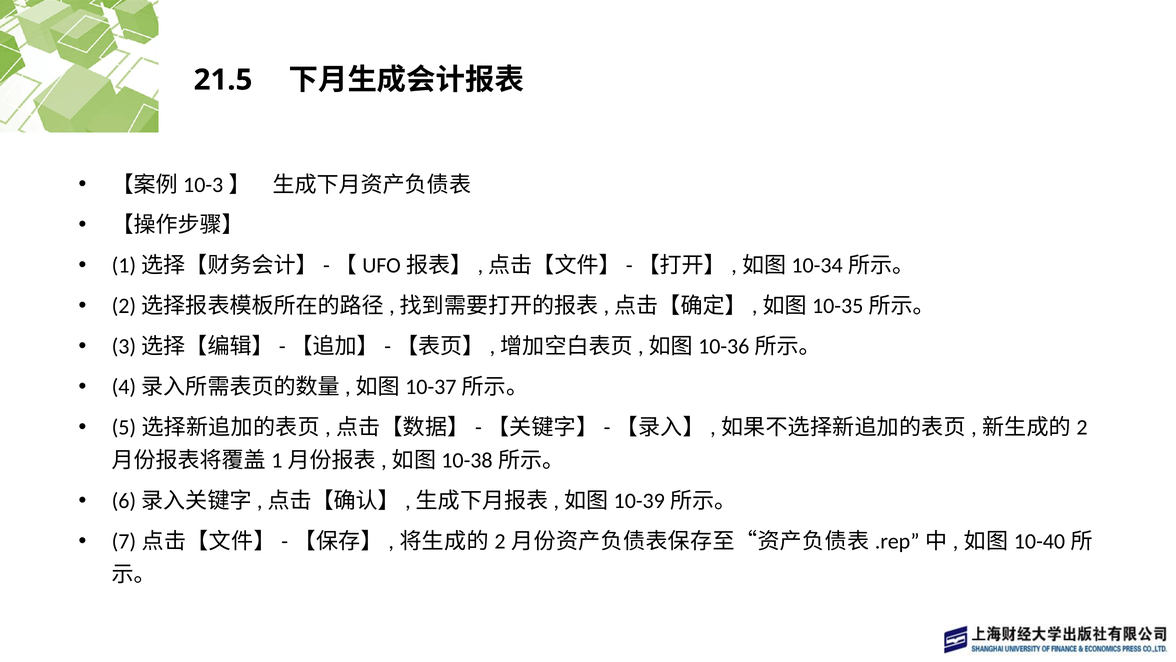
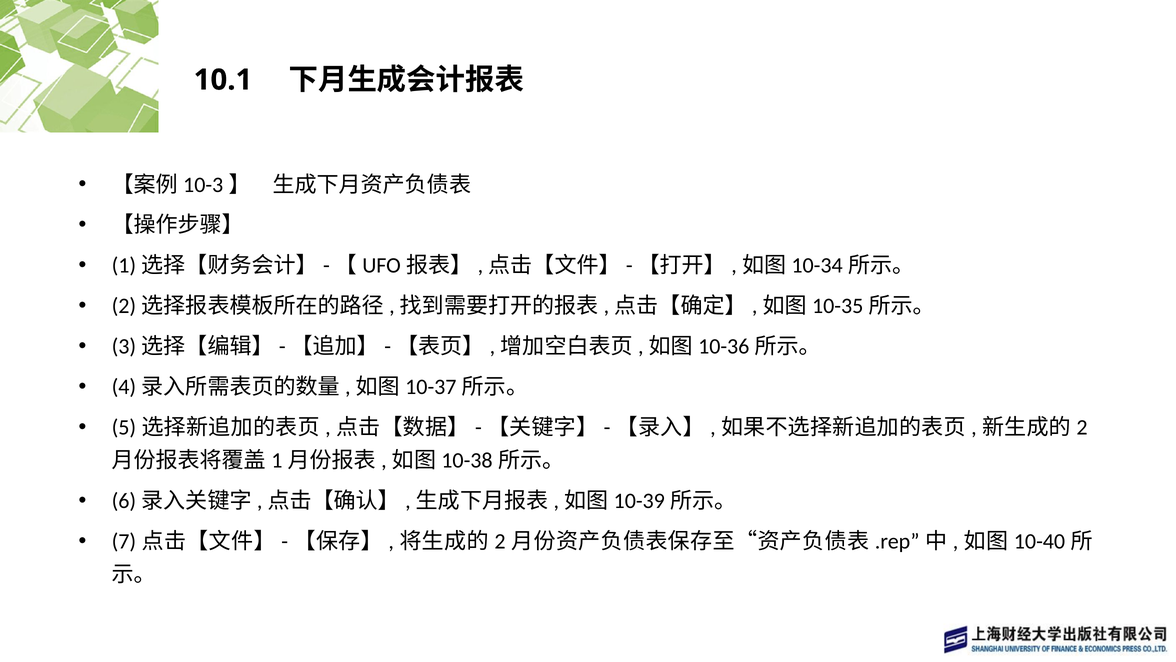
21.5: 21.5 -> 10.1 (223, 80)
